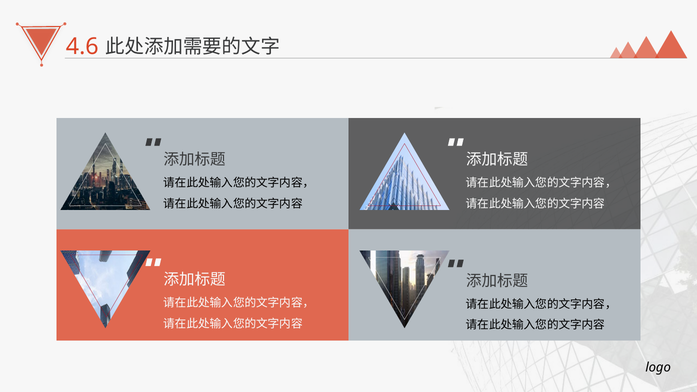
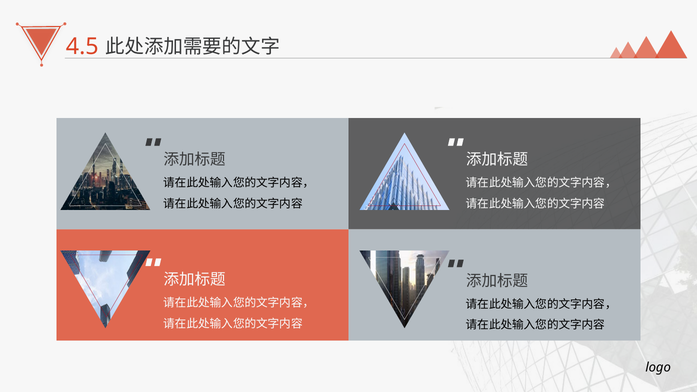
4.6: 4.6 -> 4.5 (82, 46)
